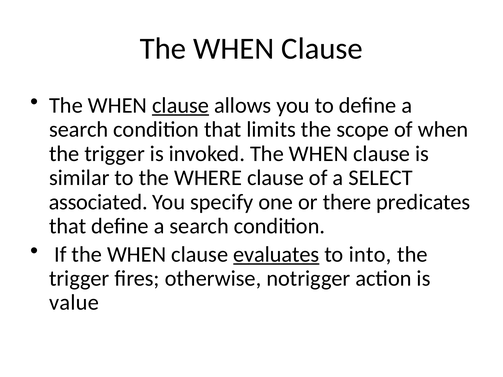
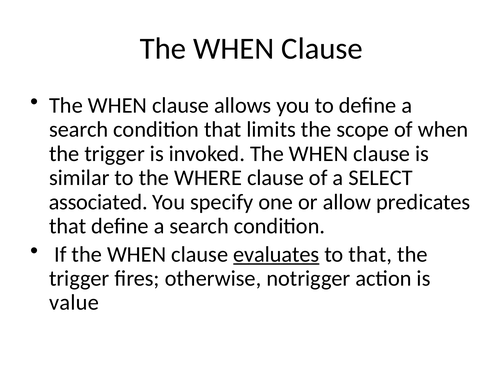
clause underline: present -> none (181, 106)
there: there -> allow (347, 202)
to into: into -> that (370, 254)
